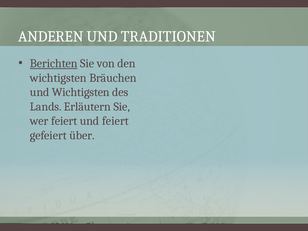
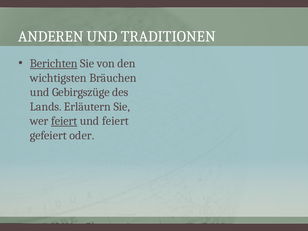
und Wichtigsten: Wichtigsten -> Gebirgszüge (81, 92)
feiert underline: none -> present (64, 121)
über: über -> oder (82, 135)
